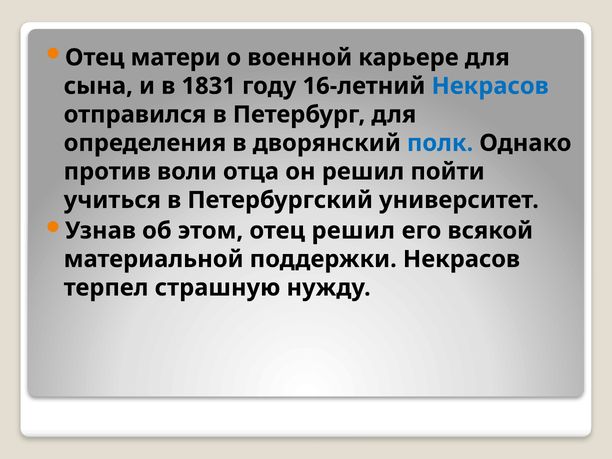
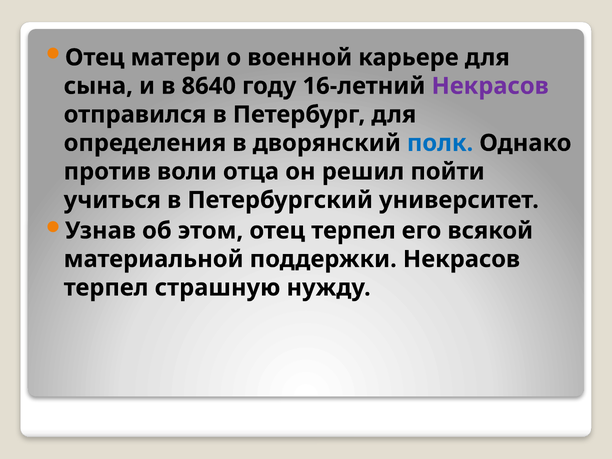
1831: 1831 -> 8640 (209, 86)
Некрасов colour: blue -> purple (490, 86)
отец решил: решил -> терпел (353, 231)
